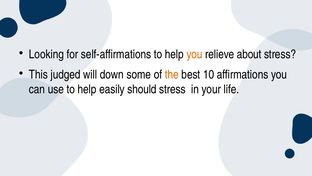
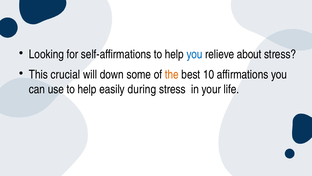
you colour: orange -> blue (195, 54)
judged: judged -> crucial (65, 74)
should: should -> during (142, 89)
